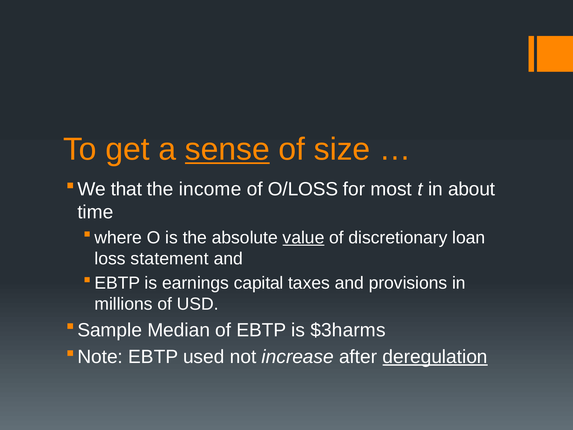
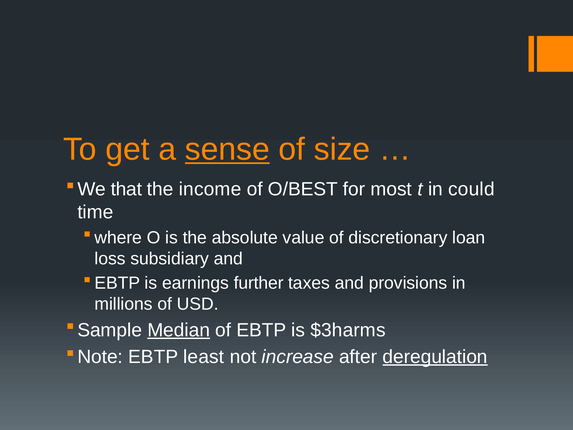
O/LOSS: O/LOSS -> O/BEST (303, 189)
about: about -> could (471, 189)
value underline: present -> none (304, 237)
statement: statement -> subsidiary (170, 259)
capital: capital -> further (259, 283)
Median underline: none -> present (179, 330)
used: used -> least (204, 357)
